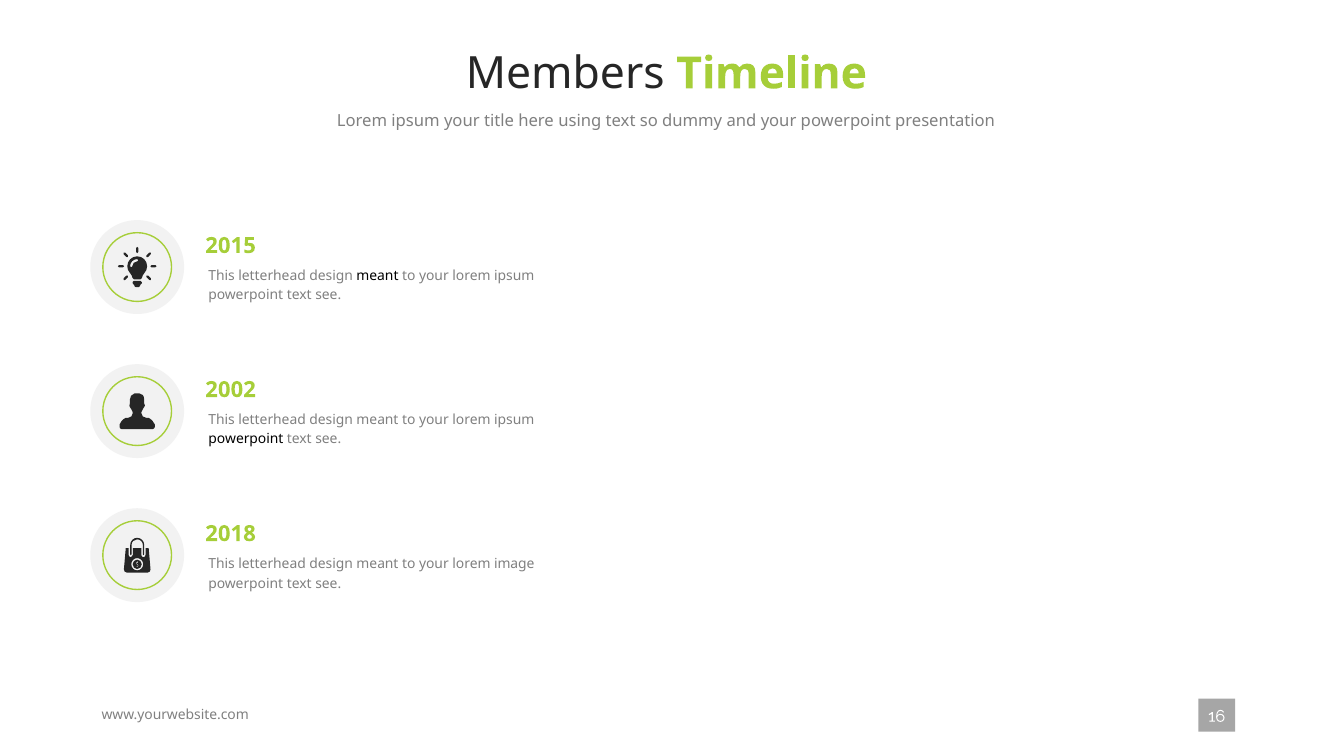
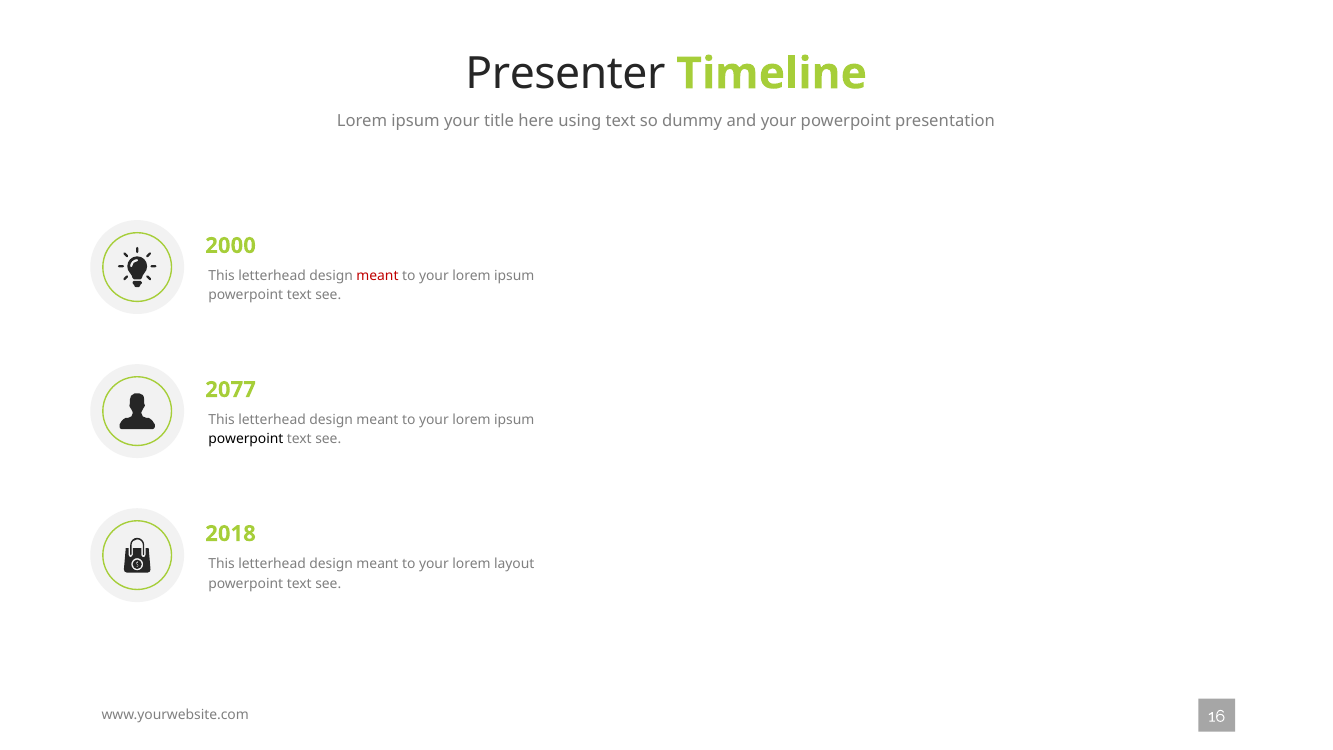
Members: Members -> Presenter (565, 74)
2015: 2015 -> 2000 (231, 246)
meant colour: black -> red (377, 276)
2002: 2002 -> 2077 (231, 390)
image: image -> layout (514, 564)
